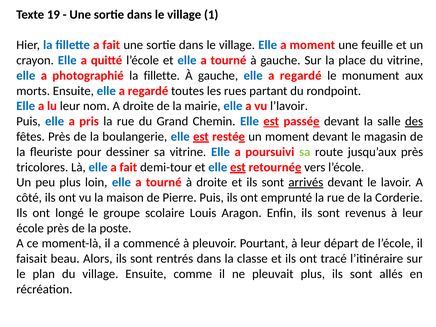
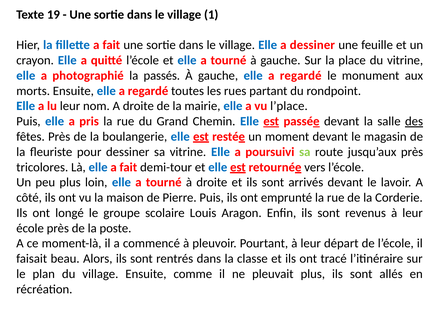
a moment: moment -> dessiner (312, 45)
photographié la fillette: fillette -> passés (162, 76)
l’lavoir: l’lavoir -> l’place (289, 106)
arrivés underline: present -> none (306, 182)
